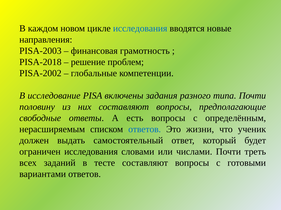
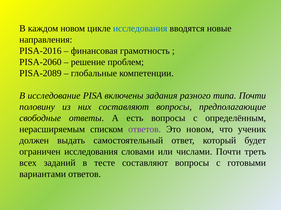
PISA-2003: PISA-2003 -> PISA-2016 (40, 51)
PISA-2018: PISA-2018 -> PISA-2060 (40, 62)
PISA-2002: PISA-2002 -> PISA-2089 (40, 73)
ответов colour: blue -> purple (145, 130)
Это жизни: жизни -> новом (200, 130)
